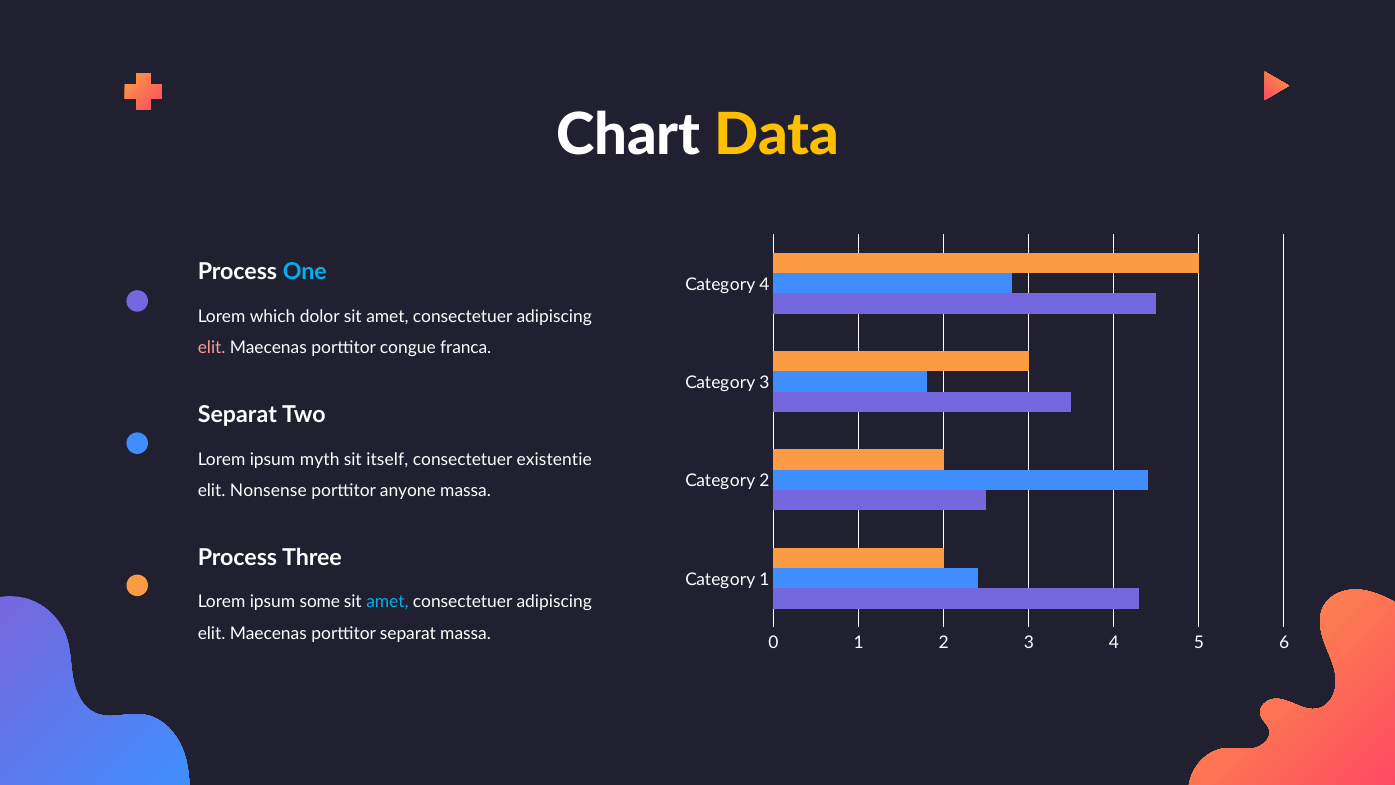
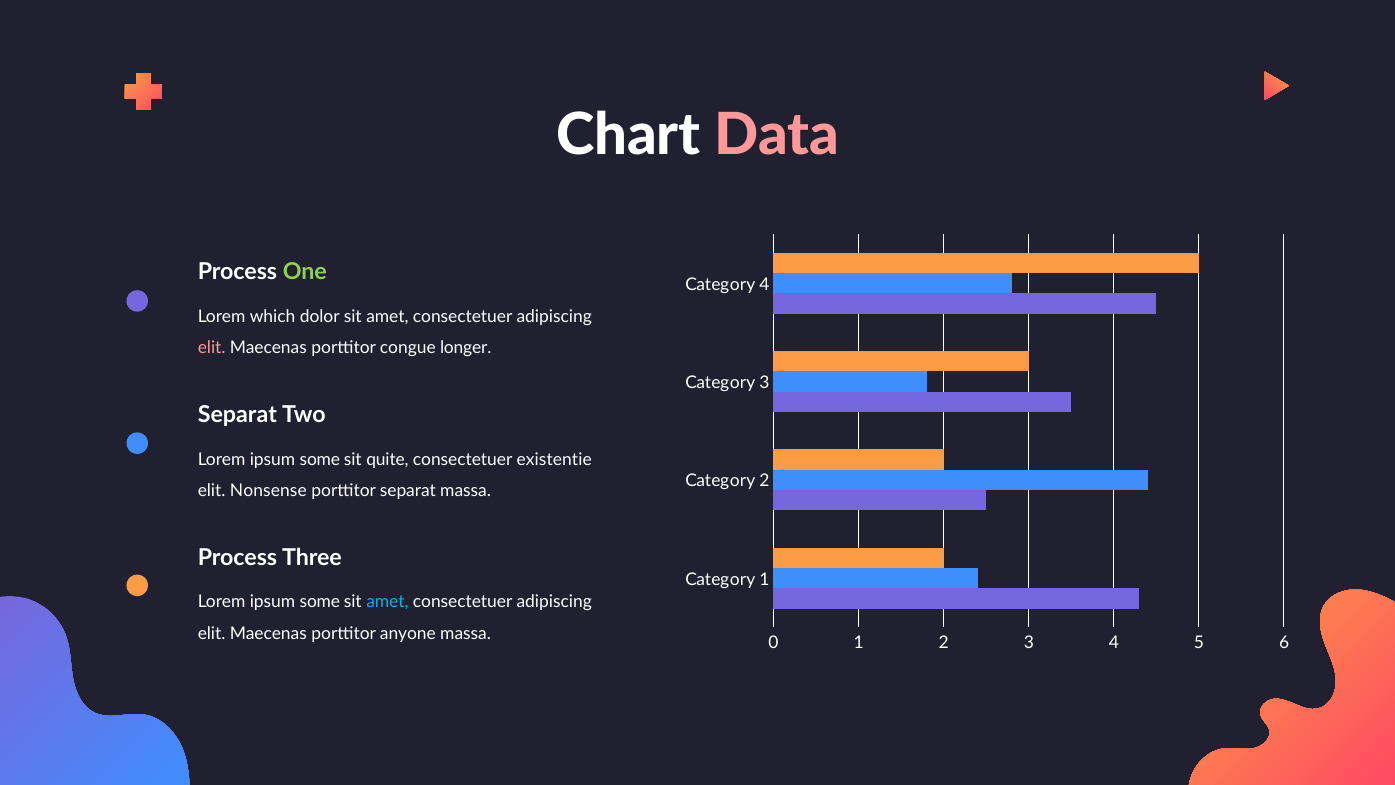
Data colour: yellow -> pink (777, 136)
One colour: light blue -> light green (305, 272)
franca: franca -> longer (466, 348)
myth: myth -> some (320, 459)
itself: itself -> quite (387, 459)
porttitor anyone: anyone -> separat (408, 491)
porttitor separat: separat -> anyone (408, 633)
